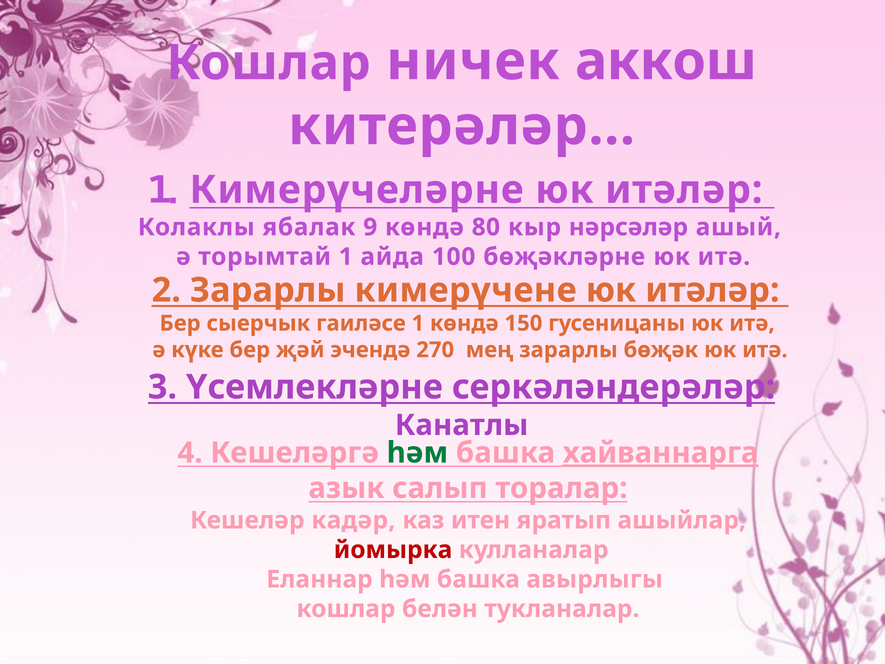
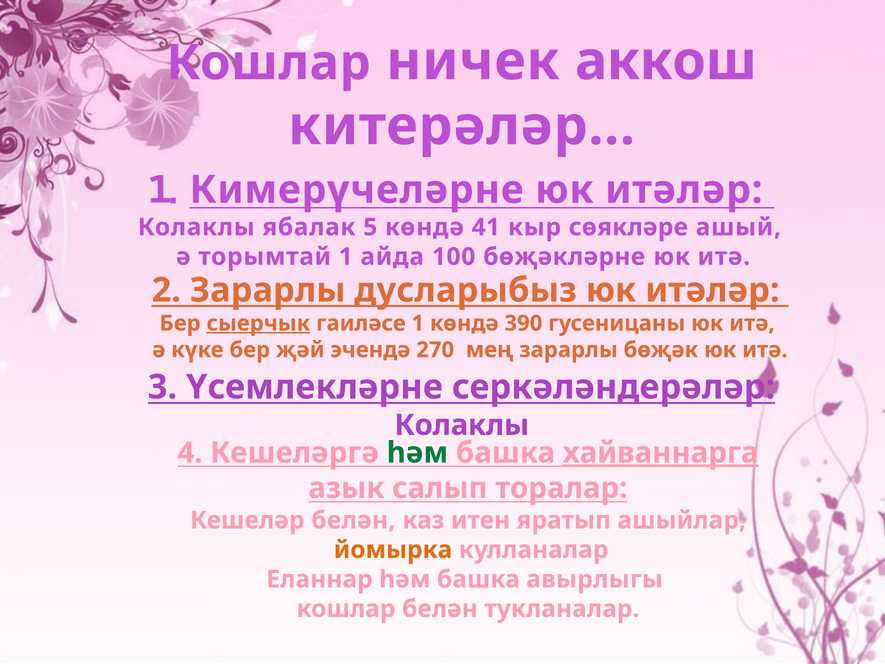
9: 9 -> 5 (370, 227)
80: 80 -> 41 (486, 227)
нәрсәләр: нәрсәләр -> сөякләре (628, 227)
кимерүчене: кимерүчене -> дусларыбыз (466, 290)
сыерчык underline: none -> present (258, 323)
150: 150 -> 390 (523, 323)
Канатлы: Канатлы -> Колаклы (462, 425)
Кешеләр кадәр: кадәр -> белән (353, 520)
йомырка colour: red -> orange (393, 550)
